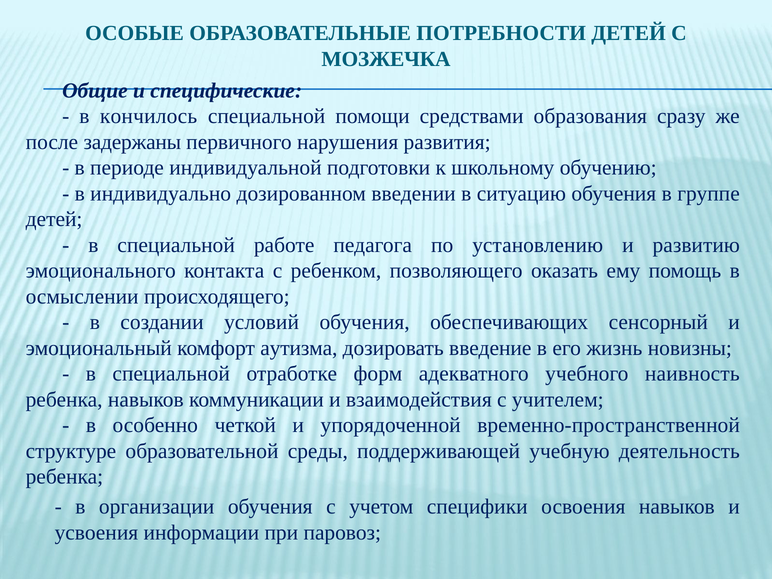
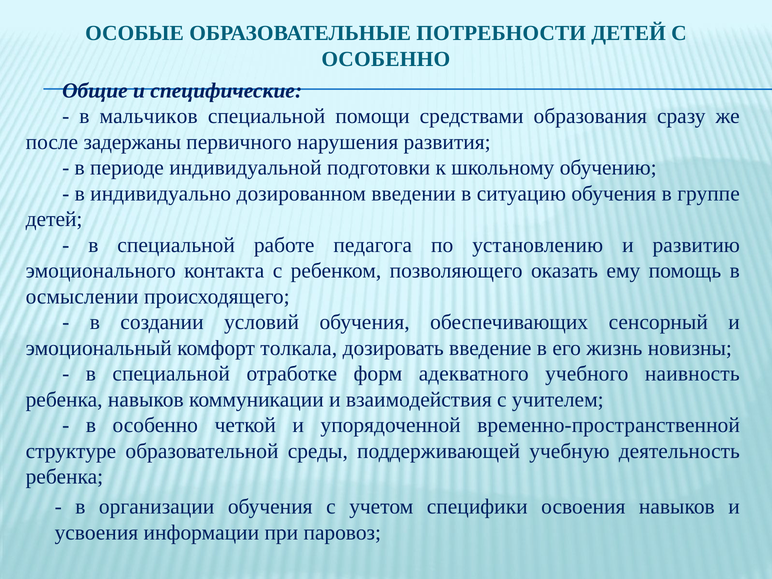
МОЗЖЕЧКА: МОЗЖЕЧКА -> ОСОБЕННО (386, 59)
кончилось: кончилось -> мальчиков (149, 116)
аутизма: аутизма -> толкала (299, 348)
